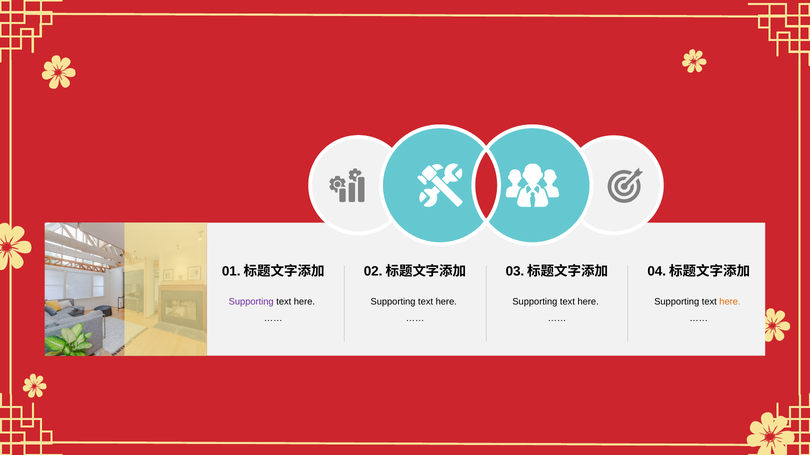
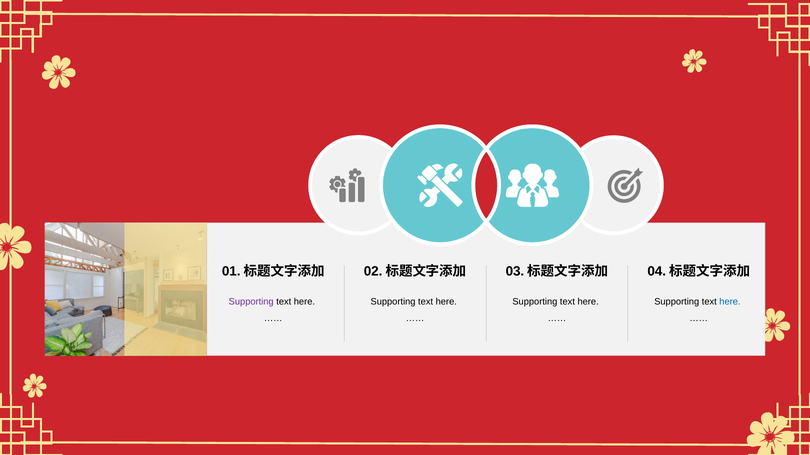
here colour: orange -> blue (730, 302)
